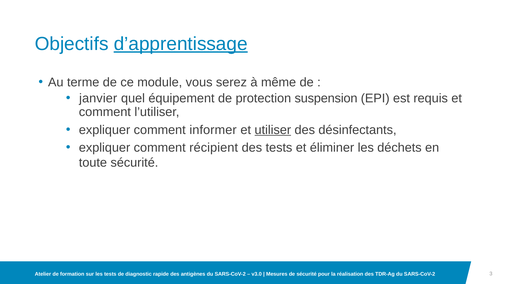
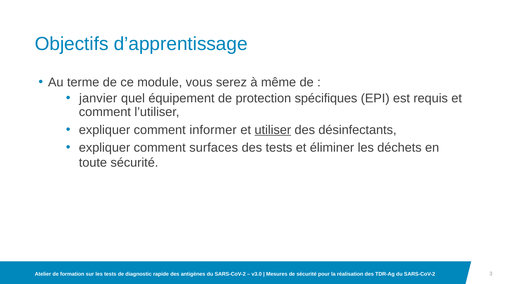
d’apprentissage underline: present -> none (181, 44)
suspension: suspension -> spécifiques (326, 99)
récipient: récipient -> surfaces (214, 148)
